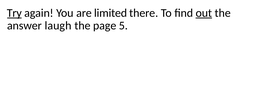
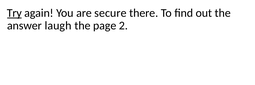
limited: limited -> secure (110, 13)
out underline: present -> none (204, 13)
5: 5 -> 2 (123, 26)
